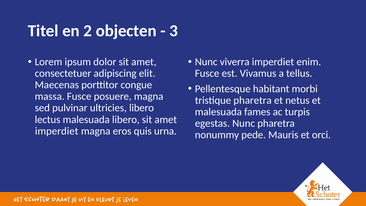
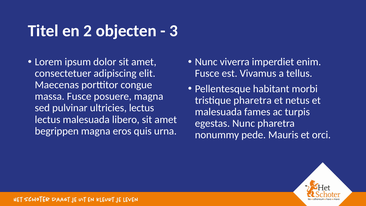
ultricies libero: libero -> lectus (142, 108)
imperdiet: imperdiet -> begrippen (57, 131)
